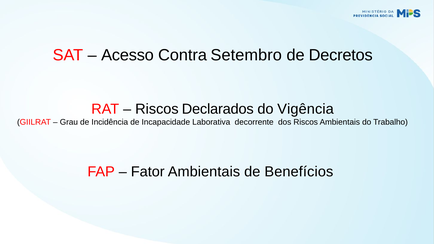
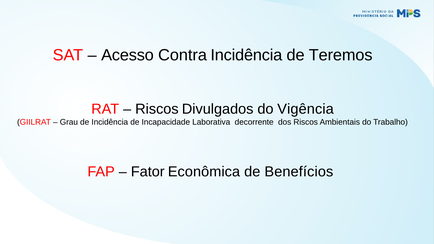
Contra Setembro: Setembro -> Incidência (246, 55)
Decretos: Decretos -> Teremos (341, 55)
Declarados: Declarados -> Divulgados (218, 109)
Fator Ambientais: Ambientais -> Econômica (204, 172)
